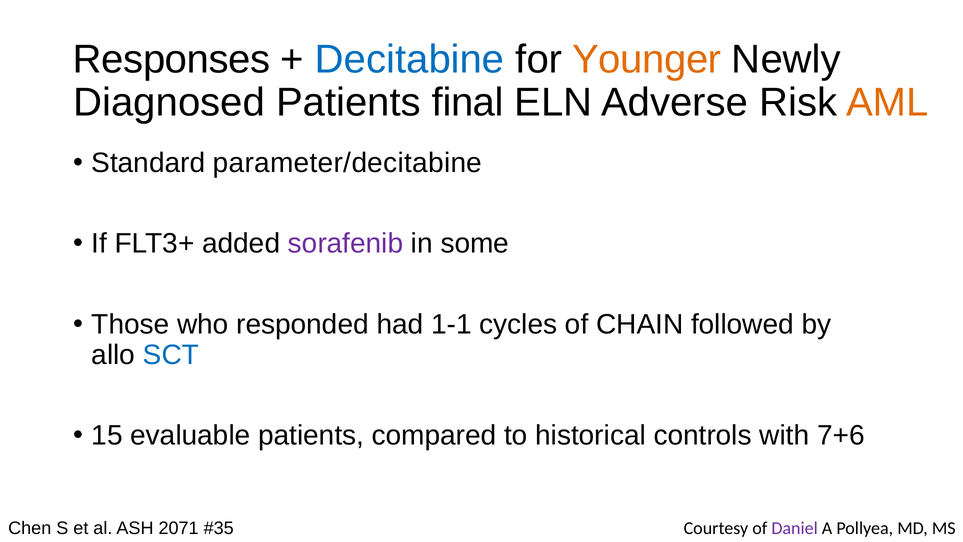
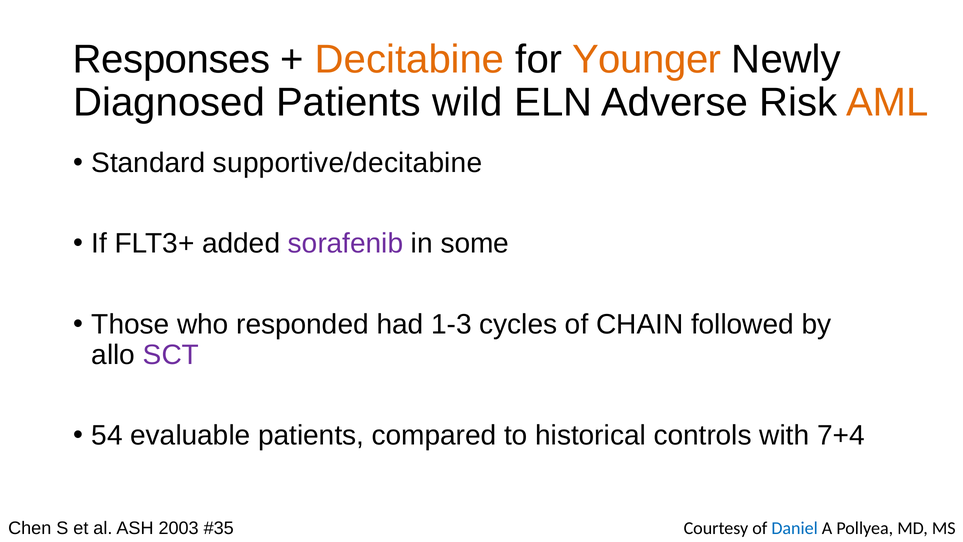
Decitabine colour: blue -> orange (410, 59)
final: final -> wild (467, 103)
parameter/decitabine: parameter/decitabine -> supportive/decitabine (348, 163)
1-1: 1-1 -> 1-3 (451, 324)
SCT colour: blue -> purple (171, 355)
15: 15 -> 54 (107, 435)
7+6: 7+6 -> 7+4 (841, 435)
2071: 2071 -> 2003 (179, 528)
Daniel colour: purple -> blue (795, 528)
